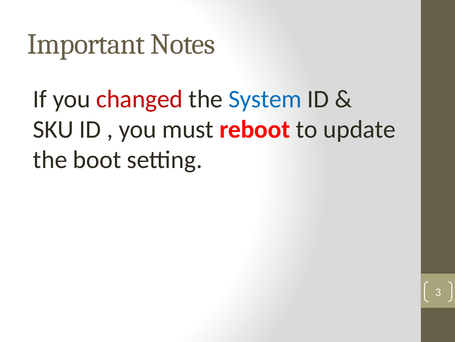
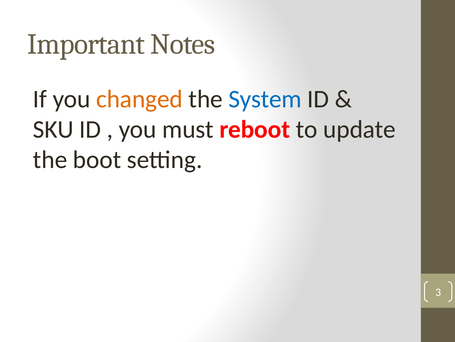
changed colour: red -> orange (140, 99)
